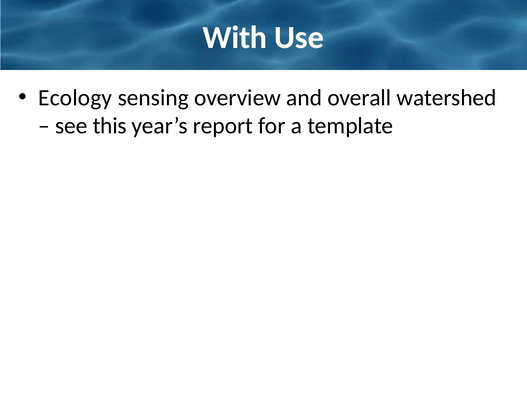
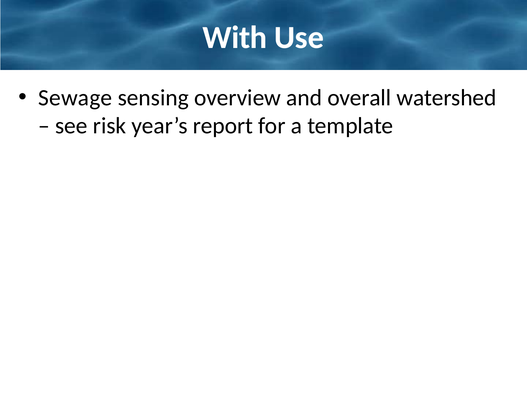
Ecology: Ecology -> Sewage (75, 98)
this: this -> risk (110, 126)
